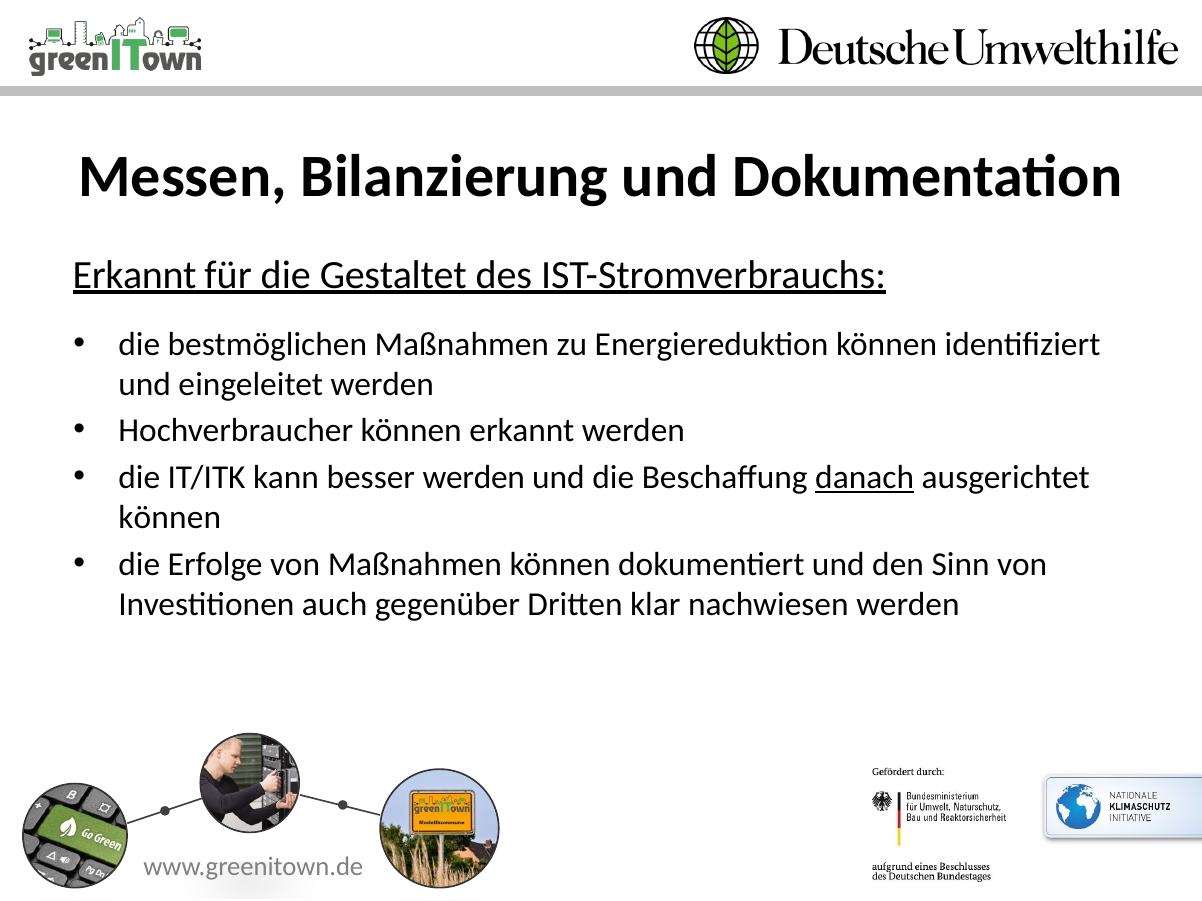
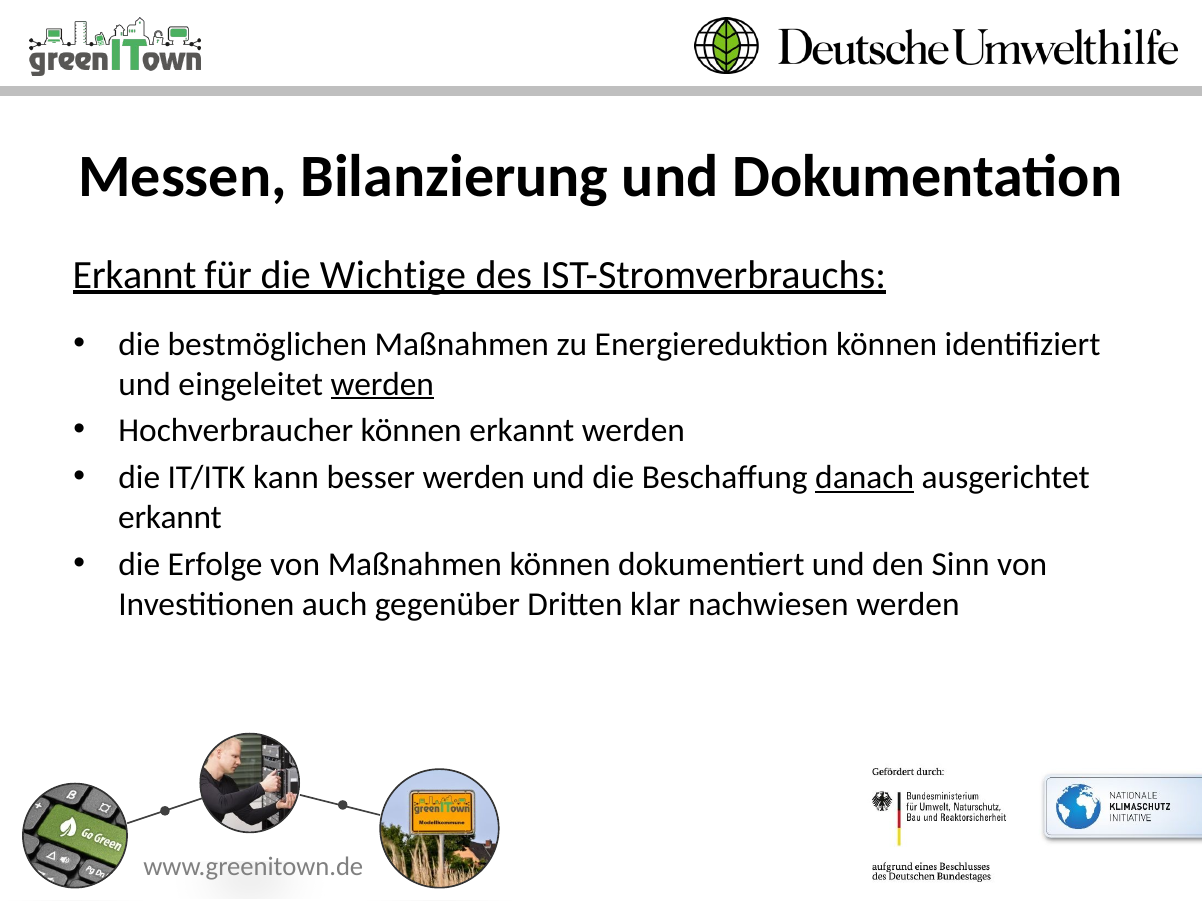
Gestaltet: Gestaltet -> Wichtige (393, 275)
werden underline: none -> present (382, 384)
können: können -> erkannt (170, 518)
